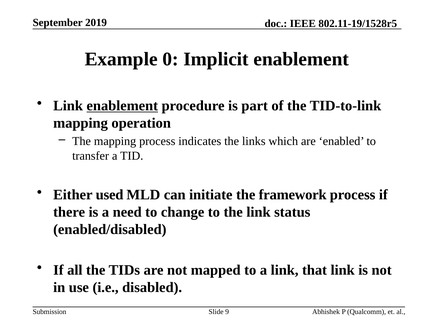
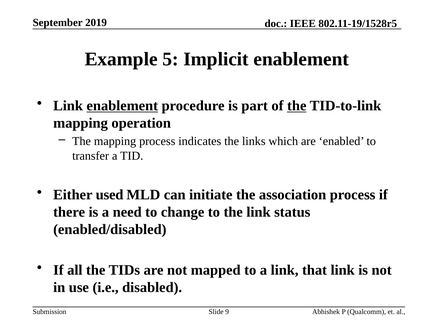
0: 0 -> 5 (171, 59)
the underline: none -> present (297, 106)
framework: framework -> association (293, 195)
